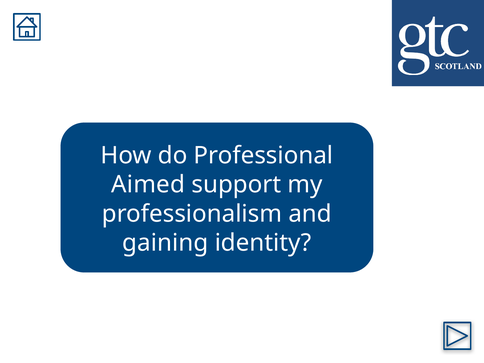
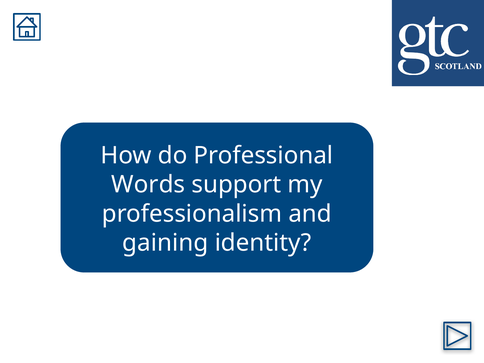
Aimed: Aimed -> Words (148, 185)
